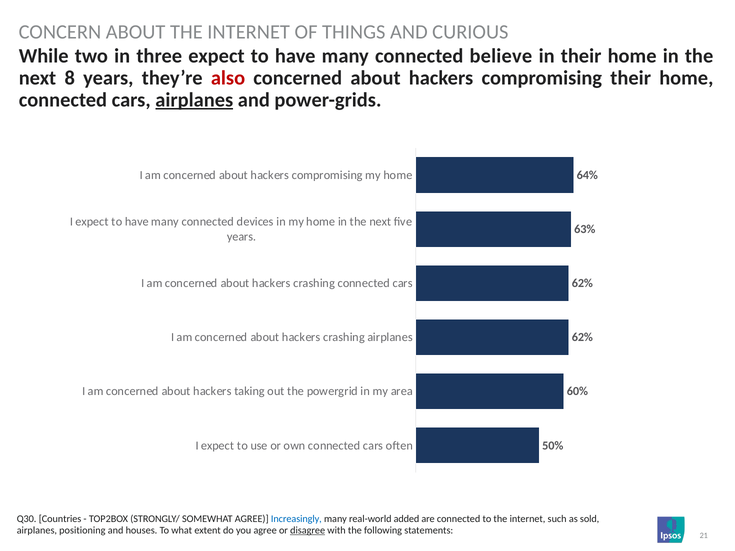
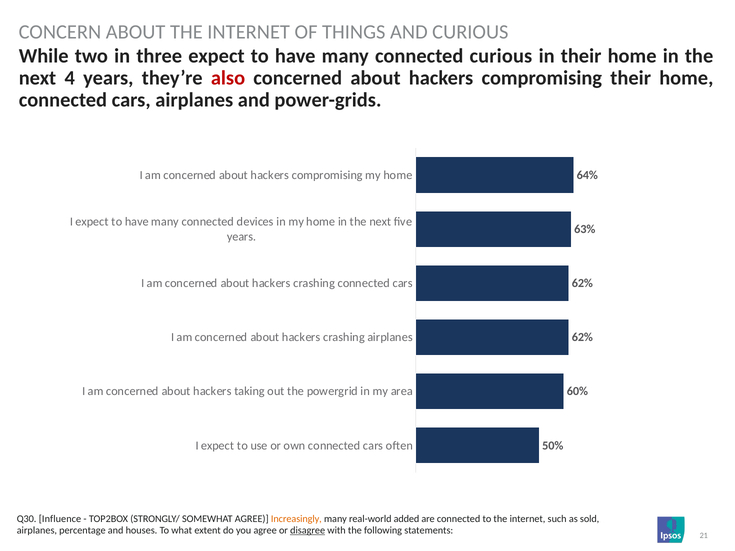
connected believe: believe -> curious (501, 56)
8: 8 -> 4 (70, 78)
airplanes underline: present -> none (194, 100)
Countries: Countries -> Influence (60, 519)
Increasingly colour: blue -> orange (296, 519)
positioning: positioning -> percentage (82, 531)
